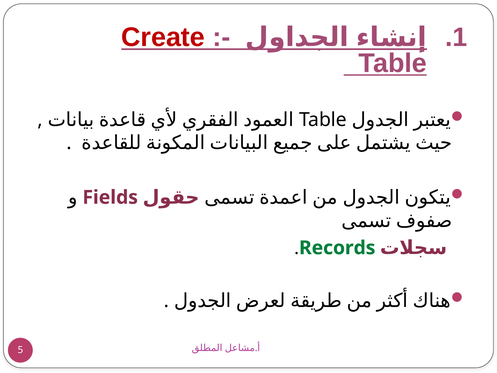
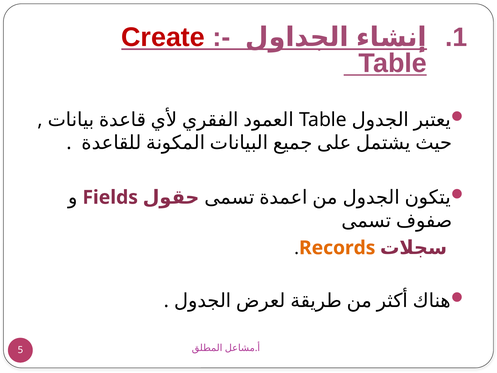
Records colour: green -> orange (337, 248)
